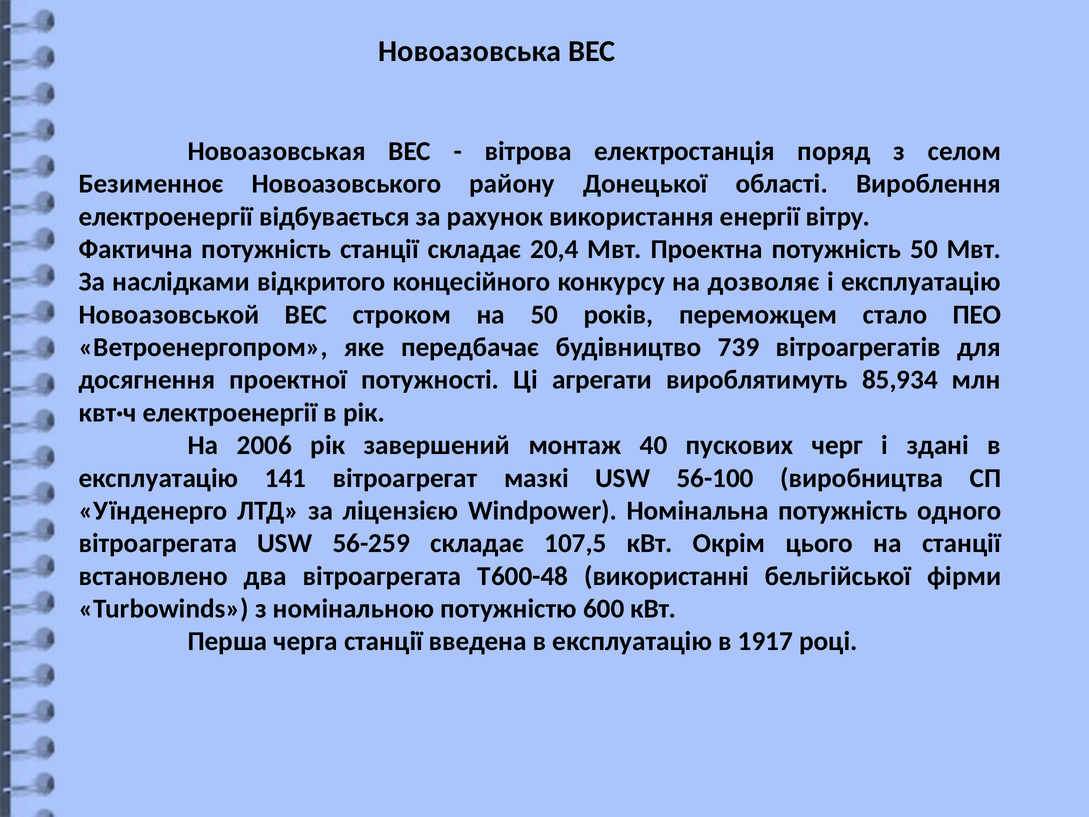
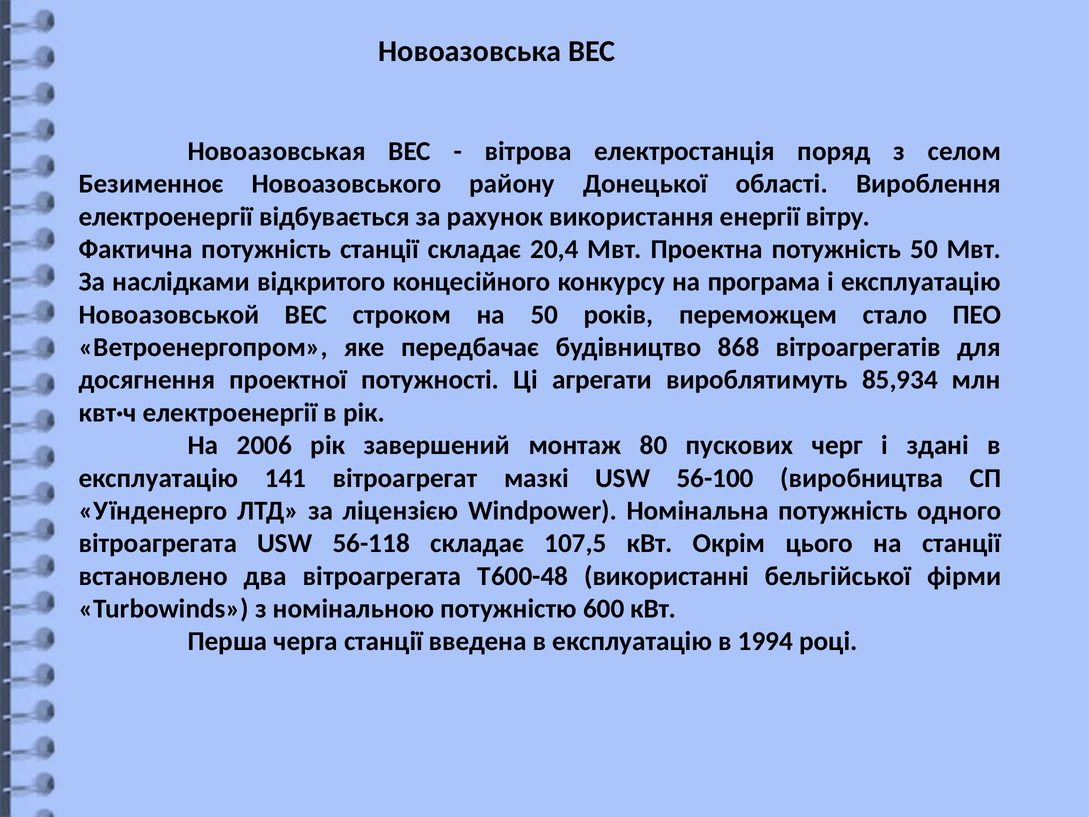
дозволяє: дозволяє -> програма (764, 282)
739: 739 -> 868 (739, 347)
40: 40 -> 80 (654, 445)
56-259: 56-259 -> 56-118 (371, 543)
1917: 1917 -> 1994 (765, 641)
